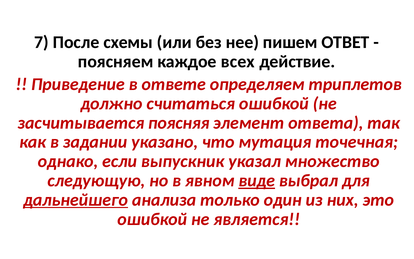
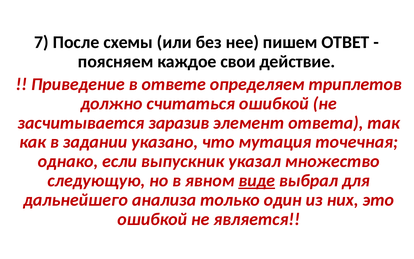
всех: всех -> свои (238, 62)
поясняя: поясняя -> заразив (179, 123)
дальнейшего underline: present -> none (76, 200)
